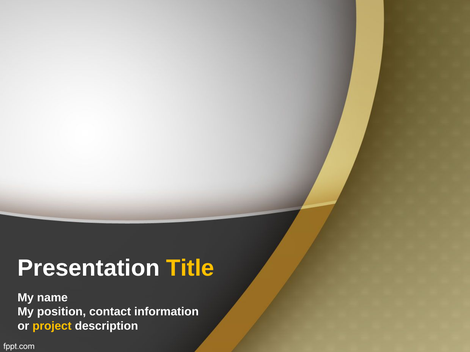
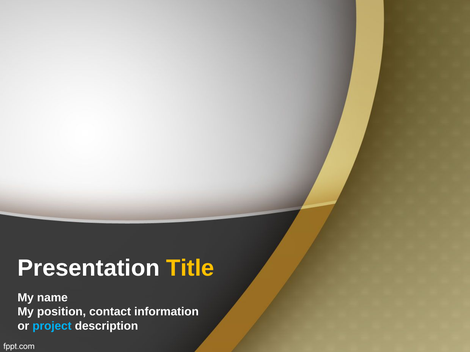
project colour: yellow -> light blue (52, 326)
